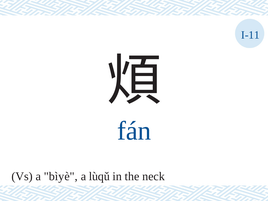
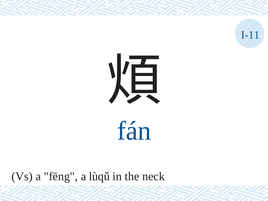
bìyè: bìyè -> fēng (61, 176)
